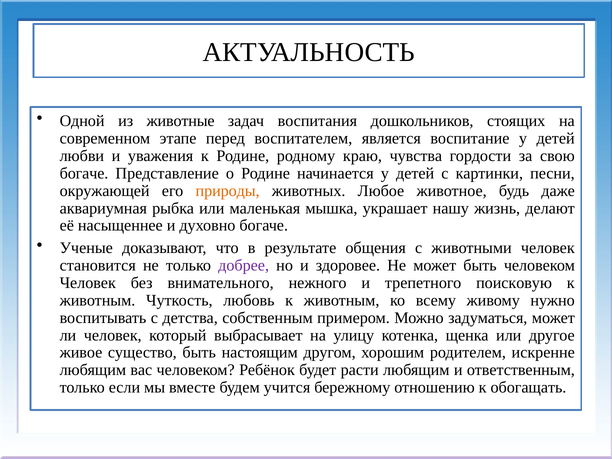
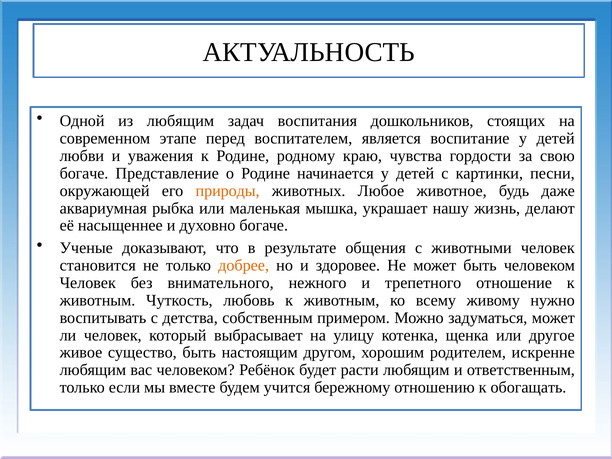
из животные: животные -> любящим (180, 121)
добрее colour: purple -> orange (244, 265)
поисковую: поисковую -> отношение (514, 283)
